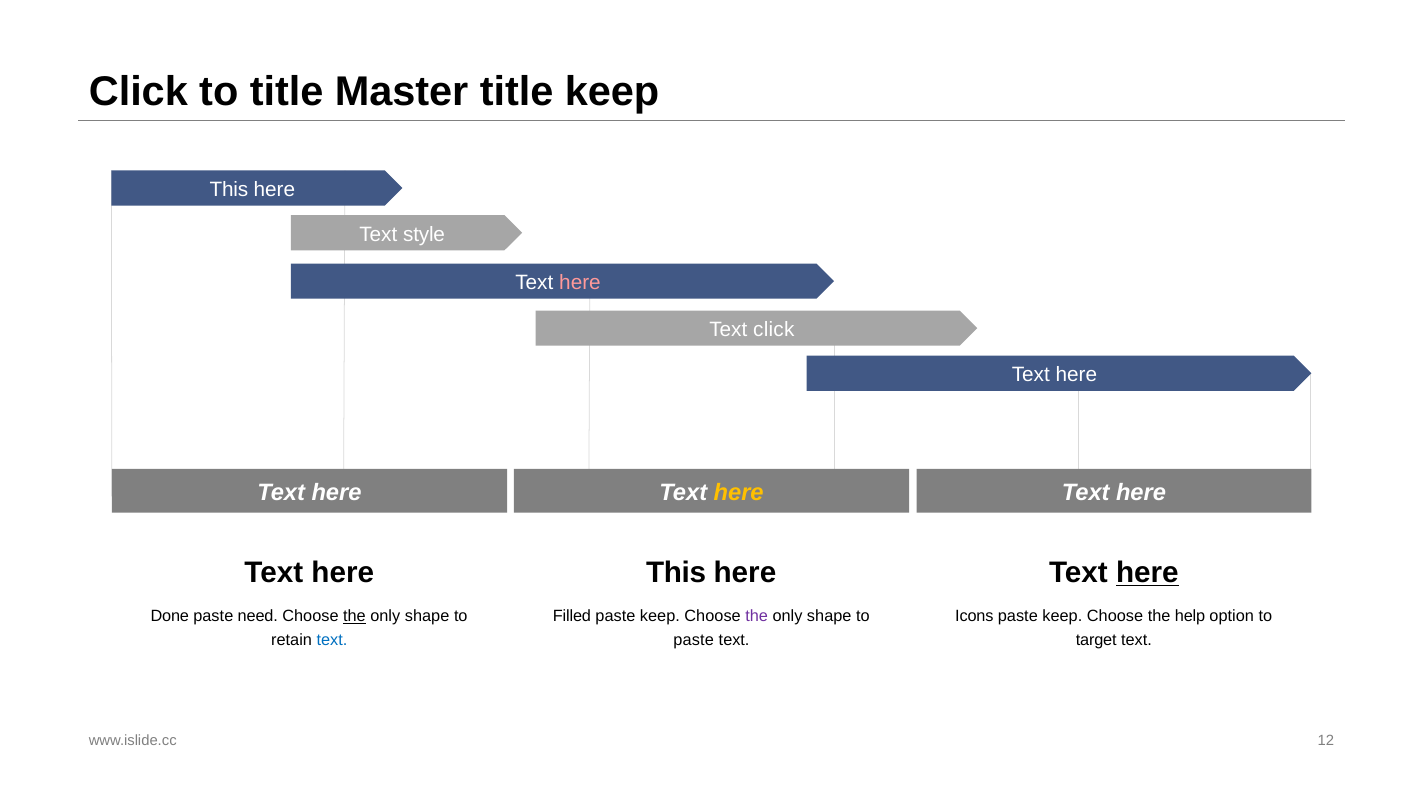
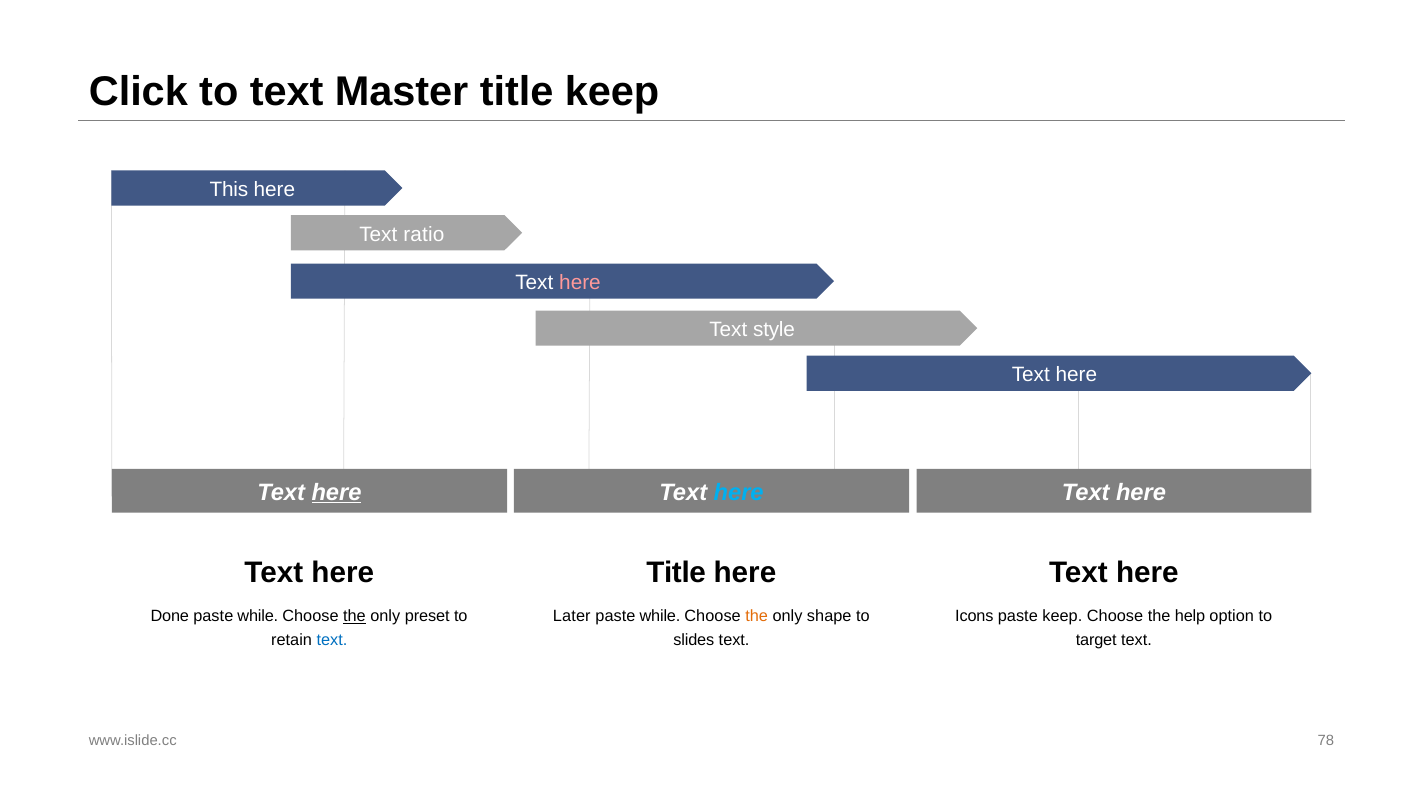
to title: title -> text (287, 92)
style: style -> ratio (424, 234)
Text click: click -> style (774, 330)
here underline: none -> present (336, 493)
here colour: yellow -> light blue (739, 493)
This: This -> Title (676, 573)
here underline: present -> none (1147, 573)
need: need -> while (258, 617)
shape: shape -> preset (427, 617)
Filled: Filled -> Later (572, 617)
keep: keep -> while (660, 617)
the colour: purple -> orange (757, 617)
paste: paste -> slides (694, 640)
12: 12 -> 78 (1326, 741)
